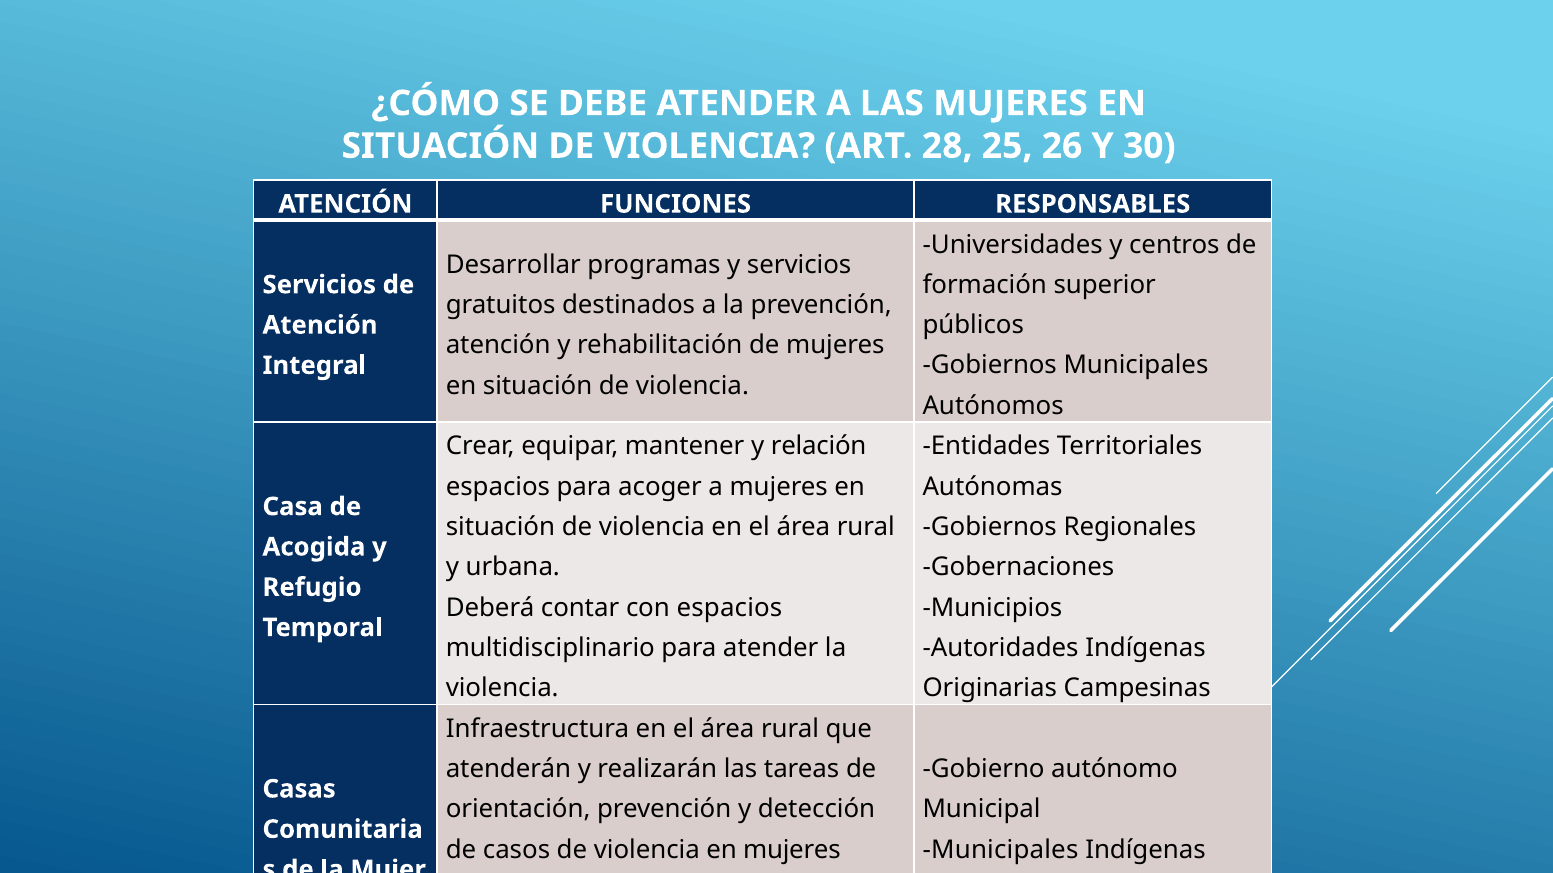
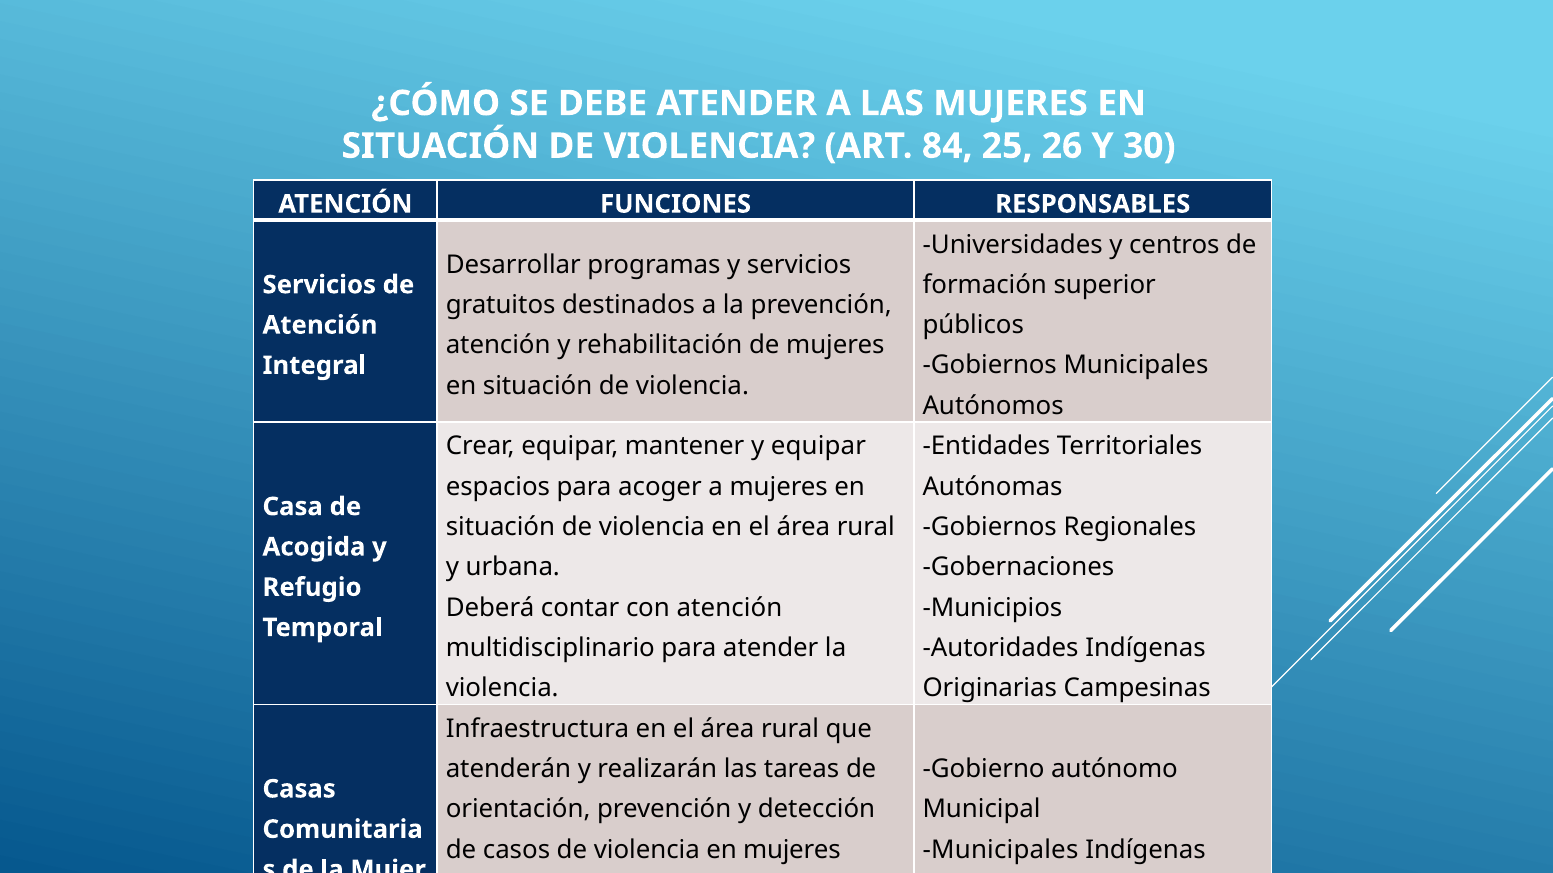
28: 28 -> 84 (947, 146)
y relación: relación -> equipar (818, 446)
con espacios: espacios -> atención (730, 608)
